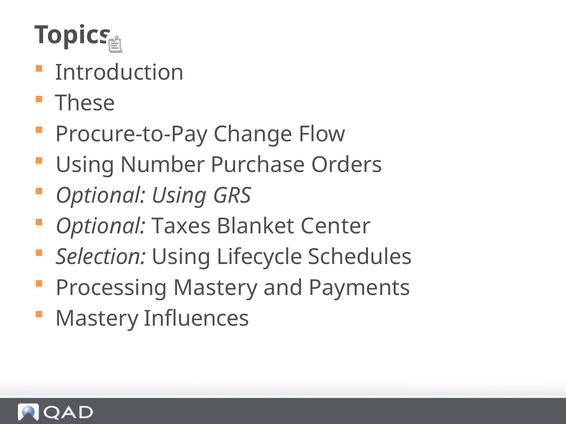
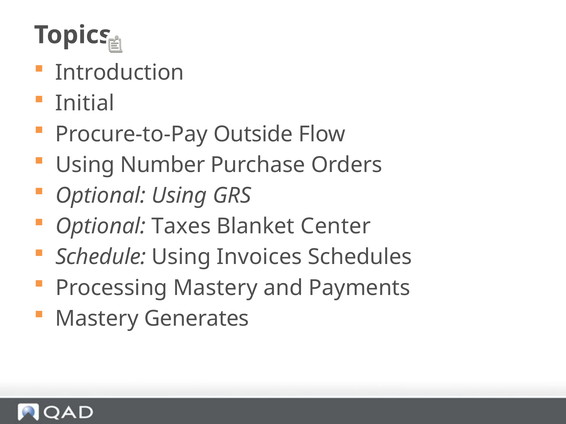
These: These -> Initial (85, 104)
Change: Change -> Outside (253, 134)
Selection: Selection -> Schedule (101, 257)
Lifecycle: Lifecycle -> Invoices (259, 257)
Influences: Influences -> Generates (197, 319)
